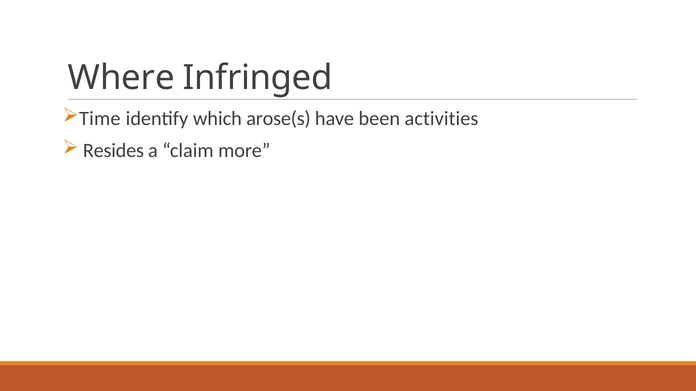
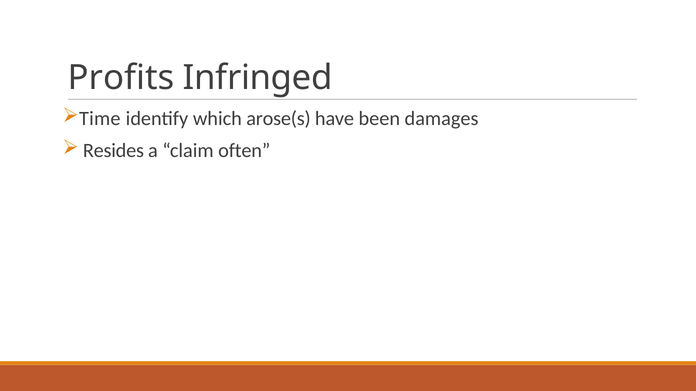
Where: Where -> Profits (121, 78)
activities: activities -> damages (442, 119)
more: more -> often (244, 151)
